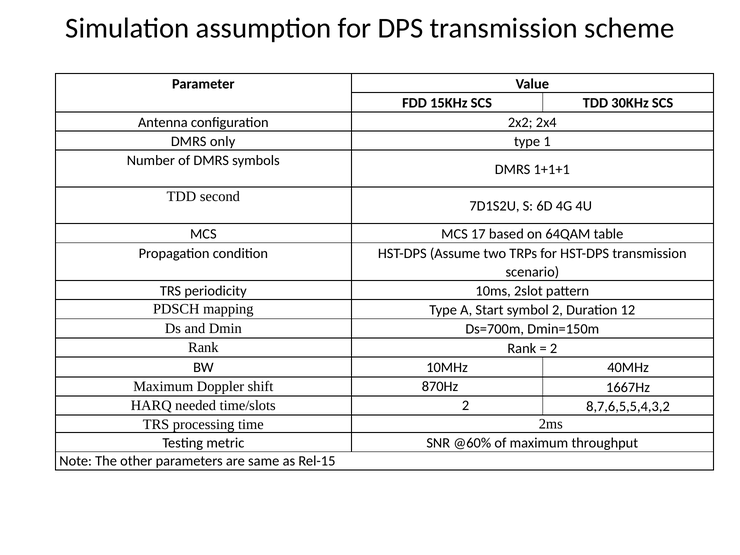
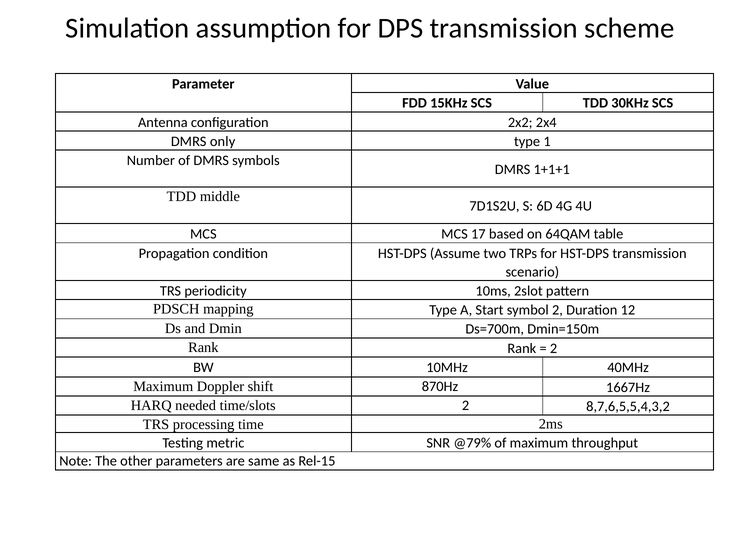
second: second -> middle (220, 196)
@60%: @60% -> @79% (472, 443)
